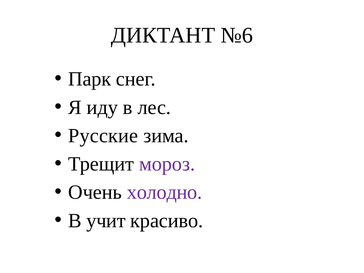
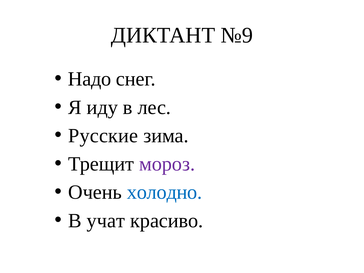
№6: №6 -> №9 (237, 35)
Парк: Парк -> Надо (90, 79)
холодно colour: purple -> blue (165, 192)
учит: учит -> учат (106, 221)
